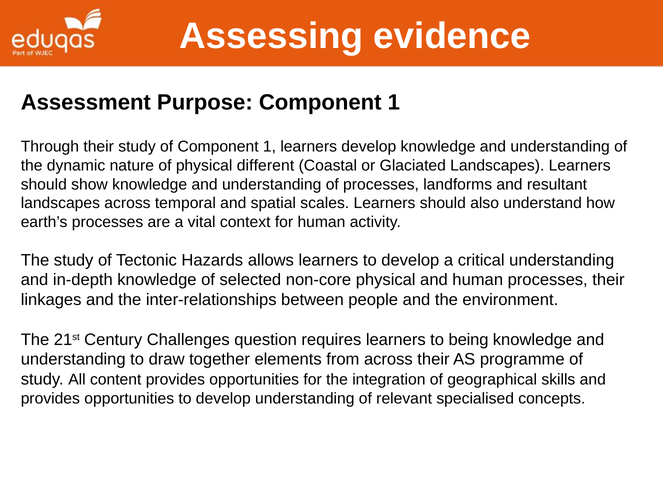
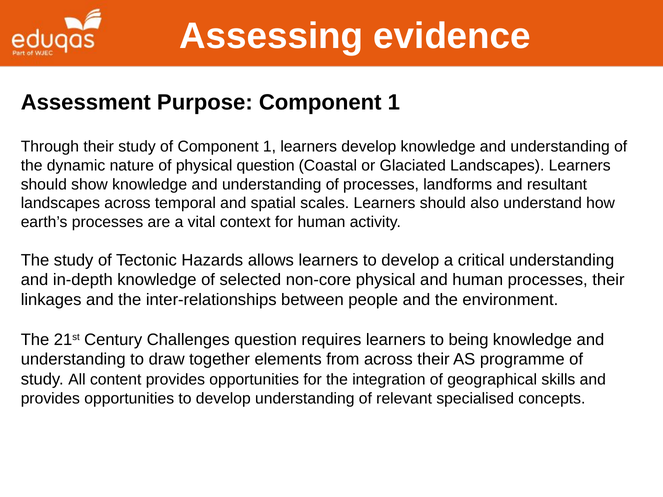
physical different: different -> question (266, 166)
